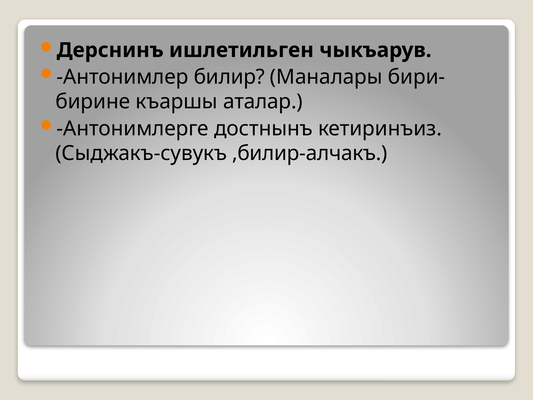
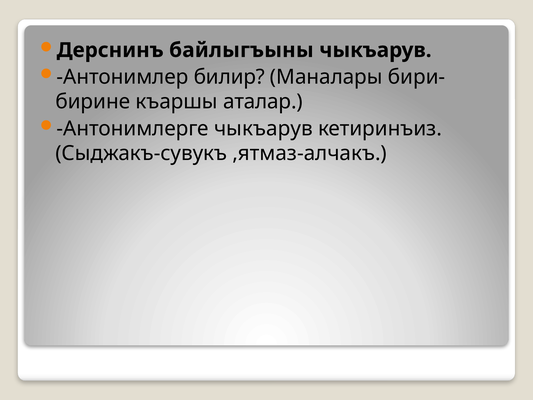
ишлетильген: ишлетильген -> байлыгъыны (241, 50)
Антонимлерге достнынъ: достнынъ -> чыкъарув (263, 128)
,билир-алчакъ: ,билир-алчакъ -> ,ятмаз-алчакъ (310, 153)
